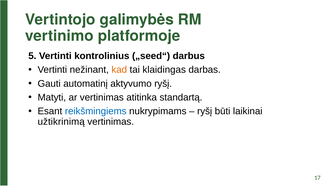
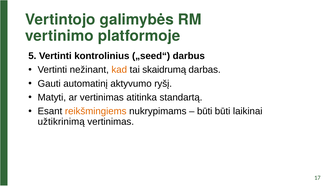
klaidingas: klaidingas -> skaidrumą (164, 70)
reikšmingiems colour: blue -> orange (96, 111)
ryšį: ryšį -> būti (205, 111)
